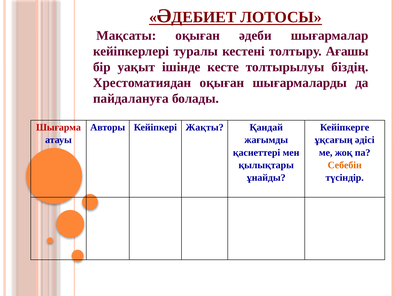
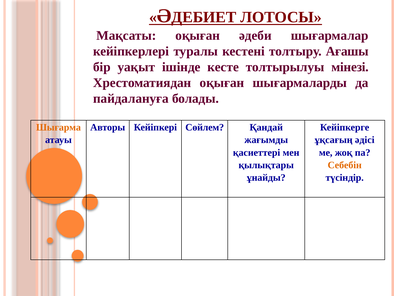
біздің: біздің -> мінезі (350, 67)
Шығарма colour: red -> orange (58, 127)
Жақты: Жақты -> Сөйлем (205, 127)
